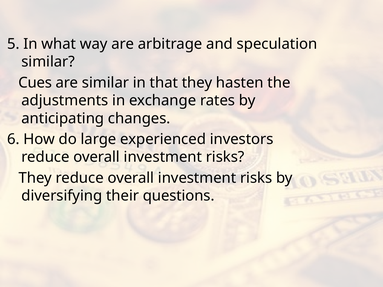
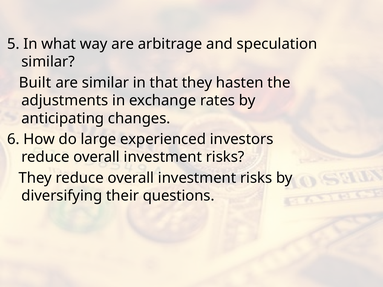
Cues: Cues -> Built (35, 83)
